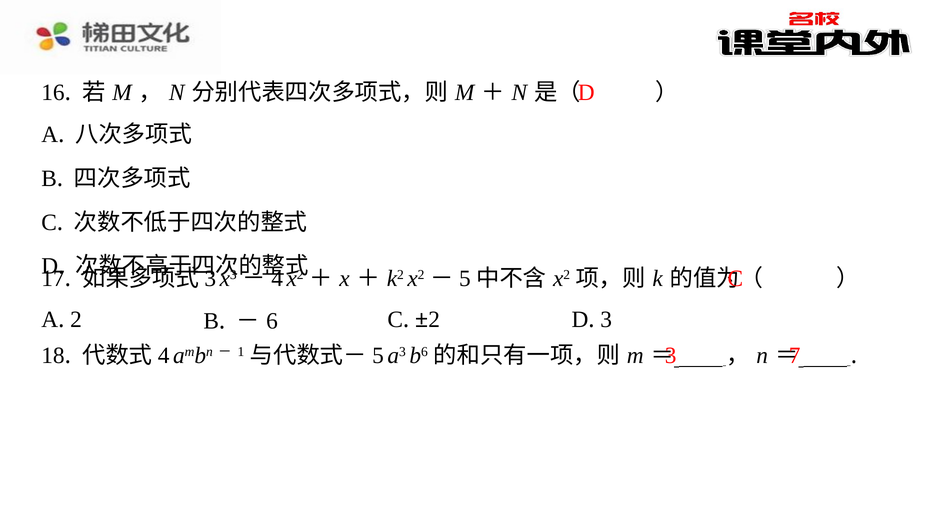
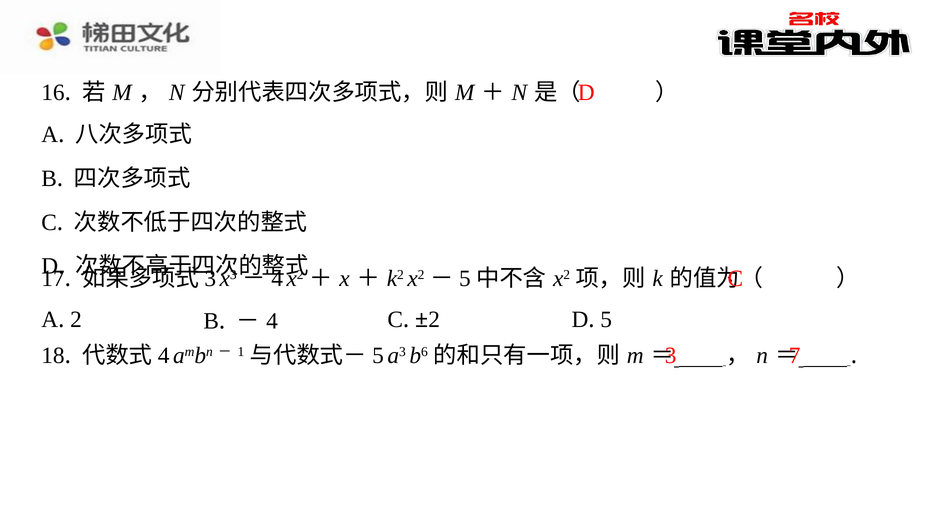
6: 6 -> 4 (272, 321)
3: 3 -> 5 (606, 319)
